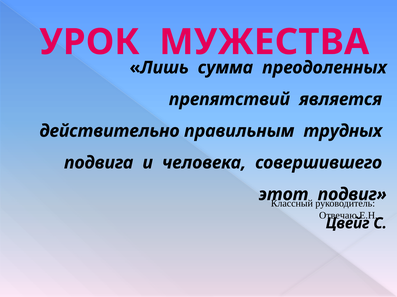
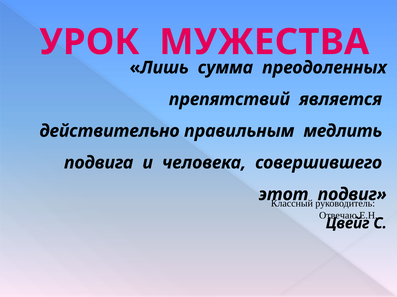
трудных: трудных -> медлить (343, 131)
